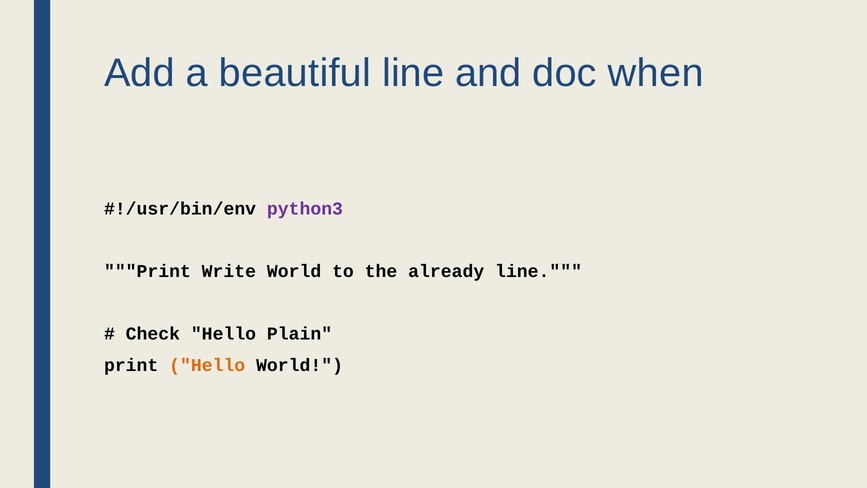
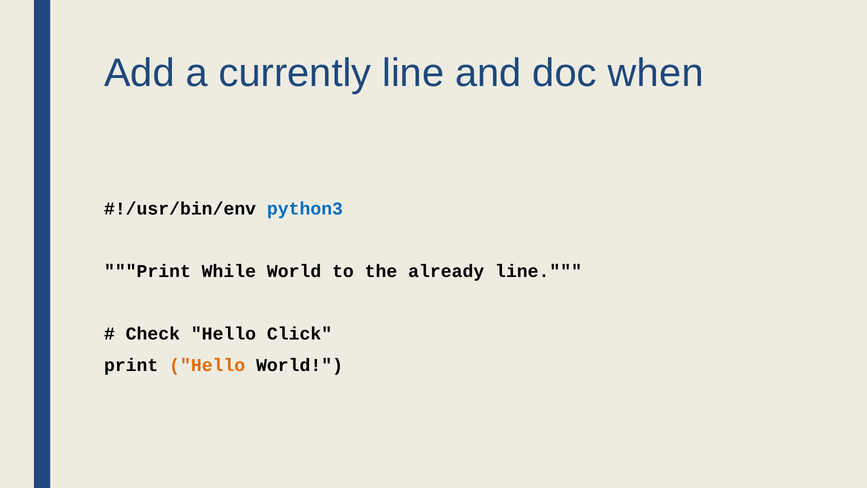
beautiful: beautiful -> currently (295, 73)
python3 colour: purple -> blue (305, 209)
Write: Write -> While (229, 271)
Plain: Plain -> Click (300, 334)
